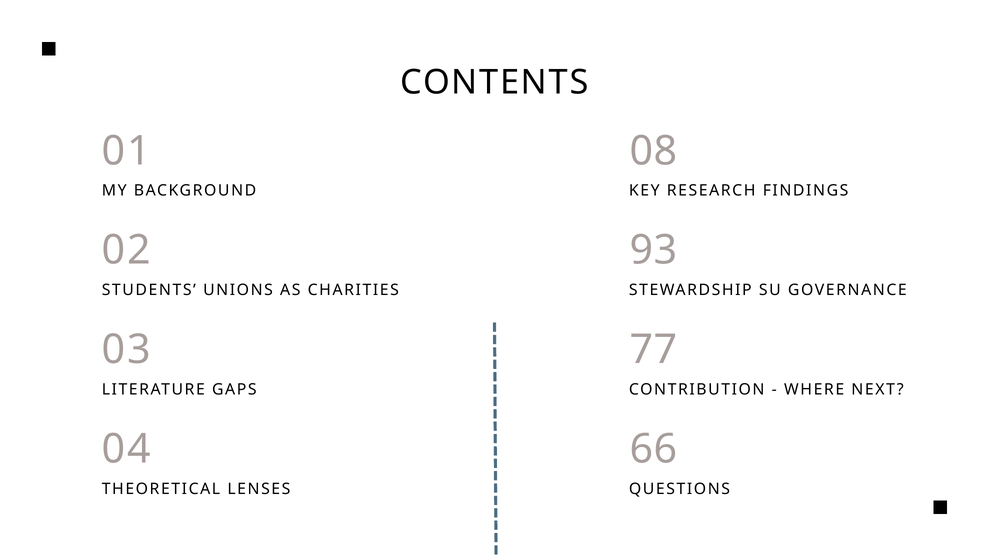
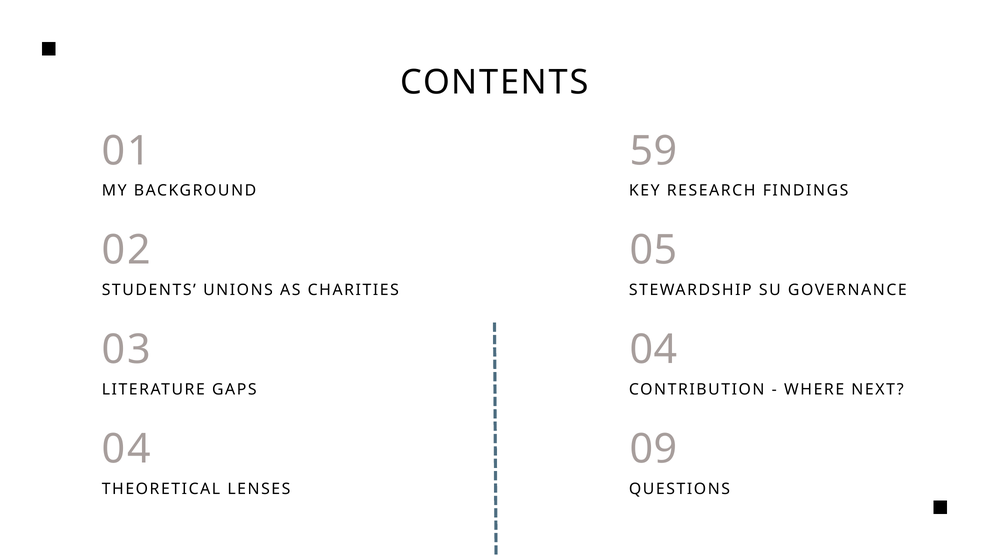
08: 08 -> 59 (653, 151)
93: 93 -> 05 (653, 250)
03 77: 77 -> 04 (653, 350)
66: 66 -> 09 (653, 449)
